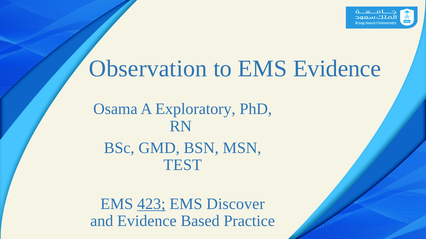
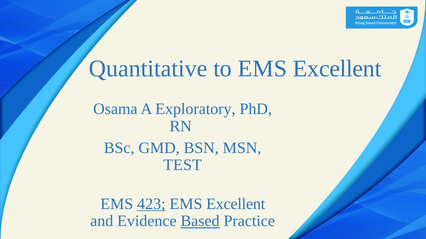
Observation: Observation -> Quantitative (148, 69)
to EMS Evidence: Evidence -> Excellent (337, 69)
Discover: Discover -> Excellent (236, 204)
Based underline: none -> present (200, 222)
